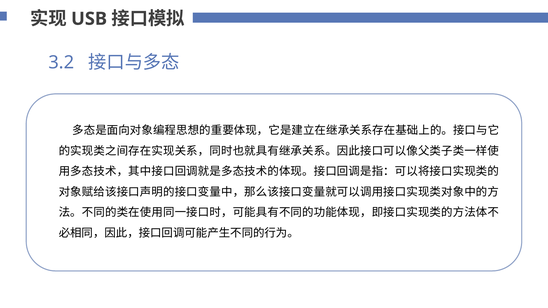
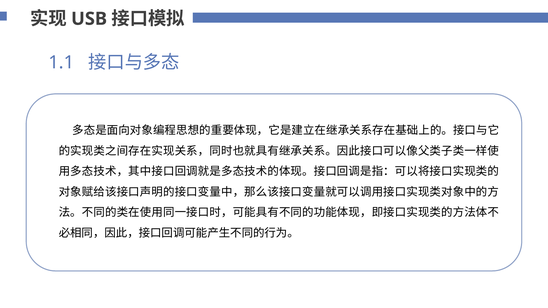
3.2: 3.2 -> 1.1 (61, 62)
